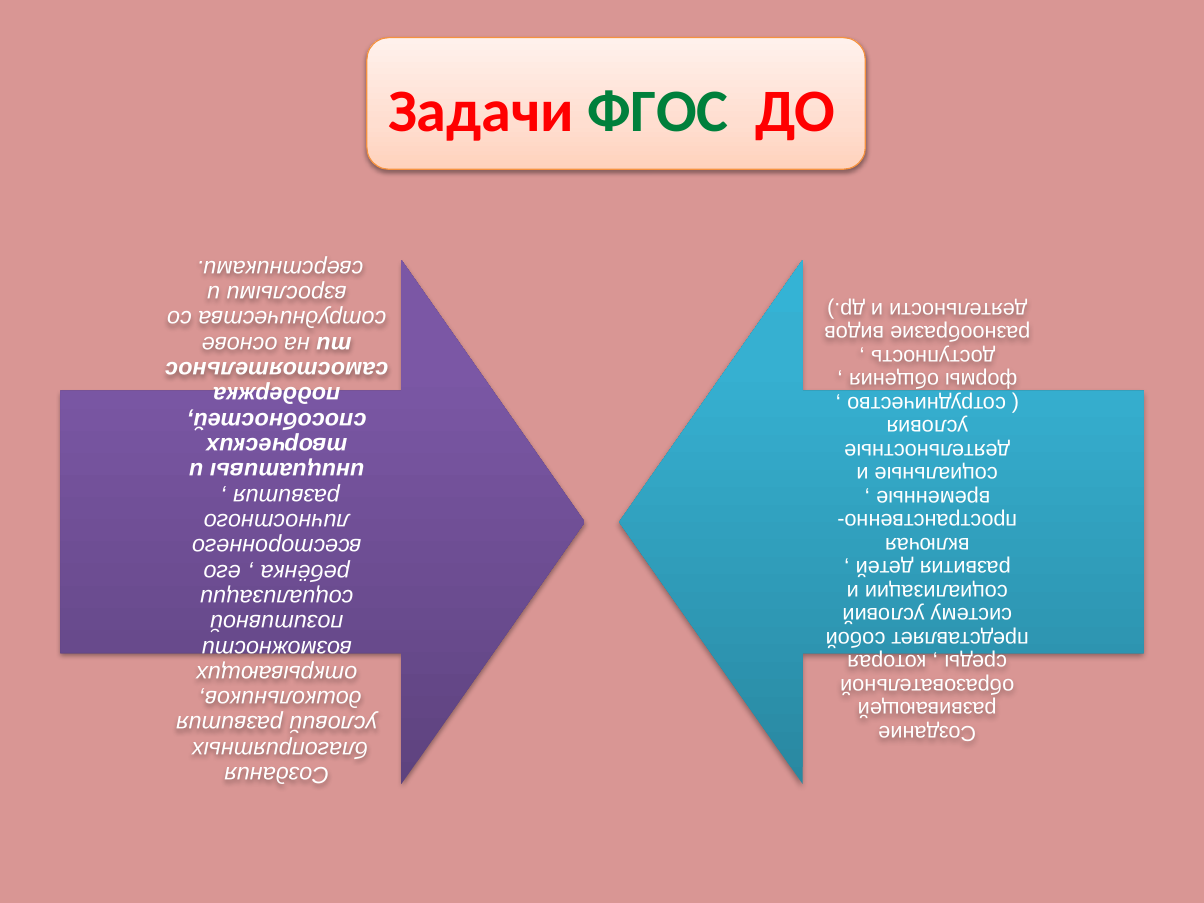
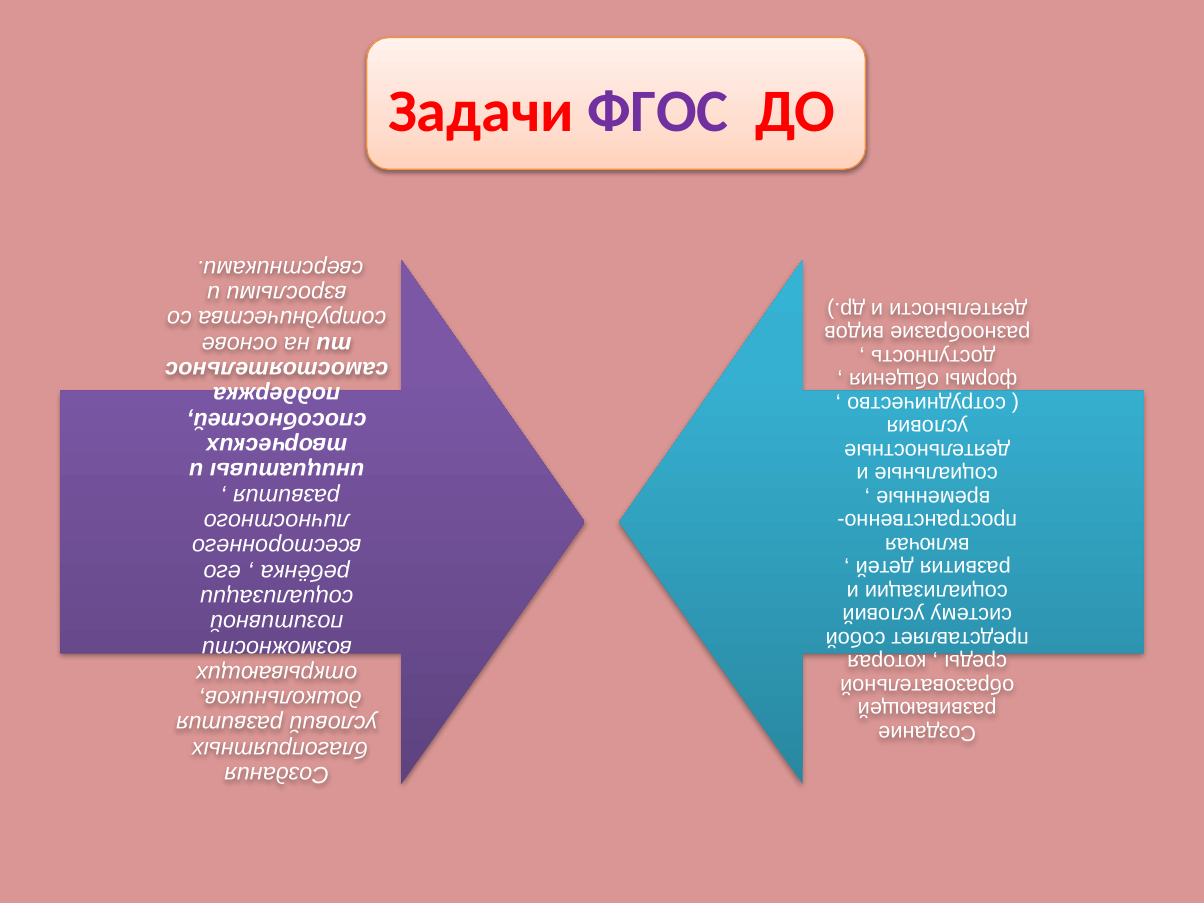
ФГОС colour: green -> purple (658, 112)
